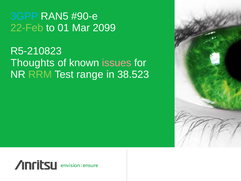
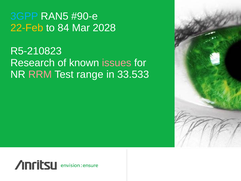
22-Feb colour: light green -> yellow (27, 28)
01: 01 -> 84 (63, 28)
2099: 2099 -> 2028 (104, 28)
Thoughts: Thoughts -> Research (33, 63)
RRM colour: light green -> pink (40, 74)
38.523: 38.523 -> 33.533 (133, 74)
